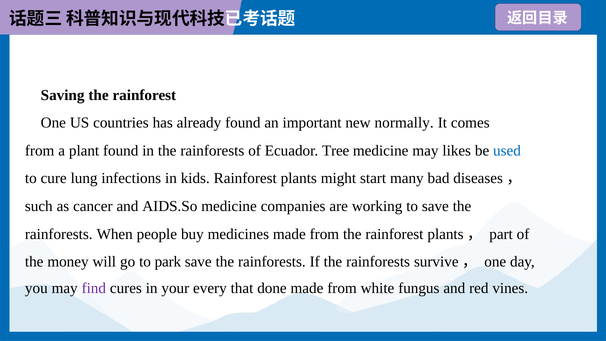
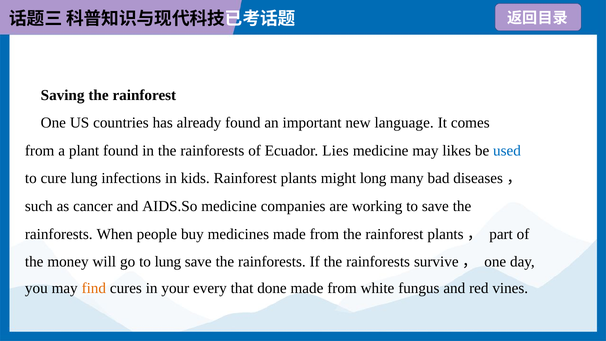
normally: normally -> language (404, 123)
Tree: Tree -> Lies (336, 151)
start: start -> long (373, 178)
to park: park -> lung (168, 262)
find colour: purple -> orange (94, 288)
